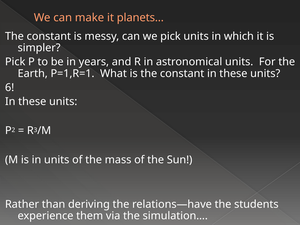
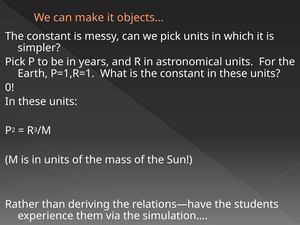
planets…: planets… -> objects… (140, 18)
6: 6 -> 0 (10, 87)
